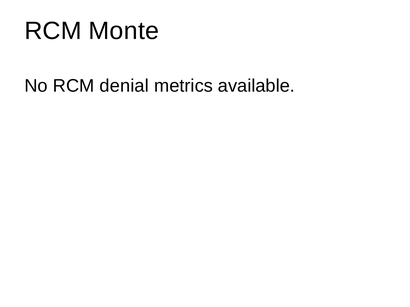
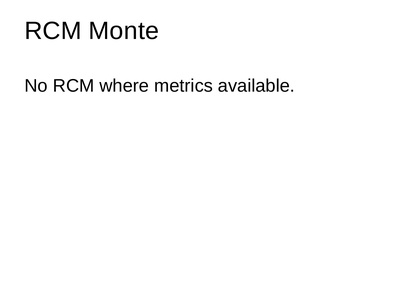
denial: denial -> where (124, 86)
